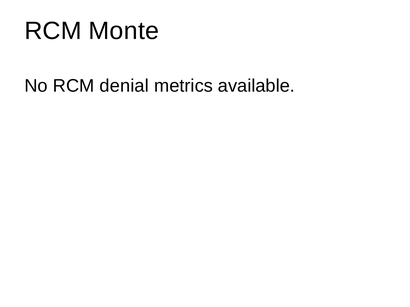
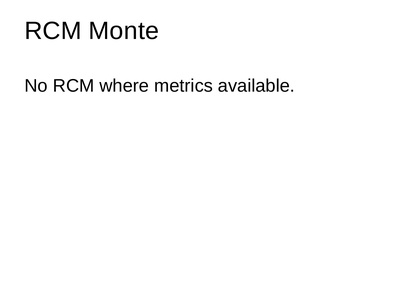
denial: denial -> where (124, 86)
